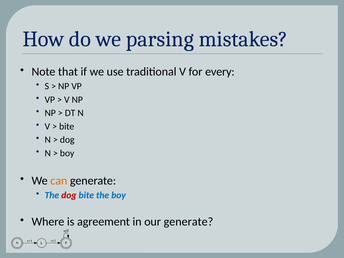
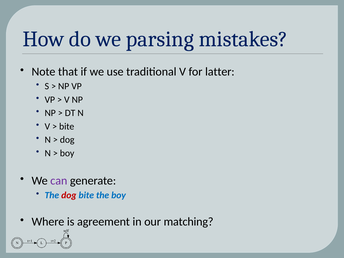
every: every -> latter (220, 72)
can colour: orange -> purple (59, 181)
our generate: generate -> matching (189, 222)
